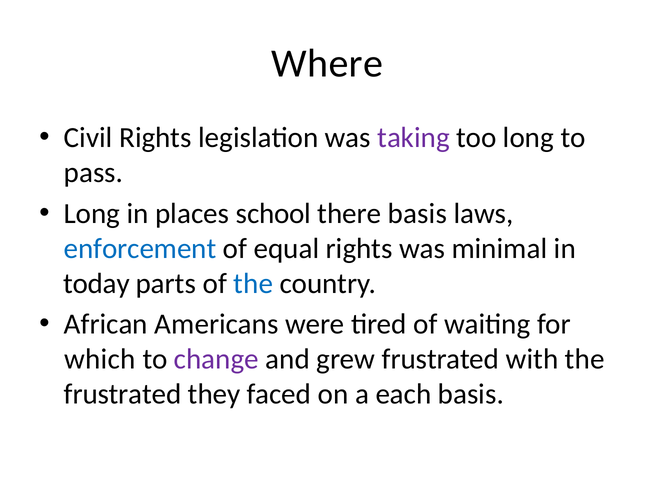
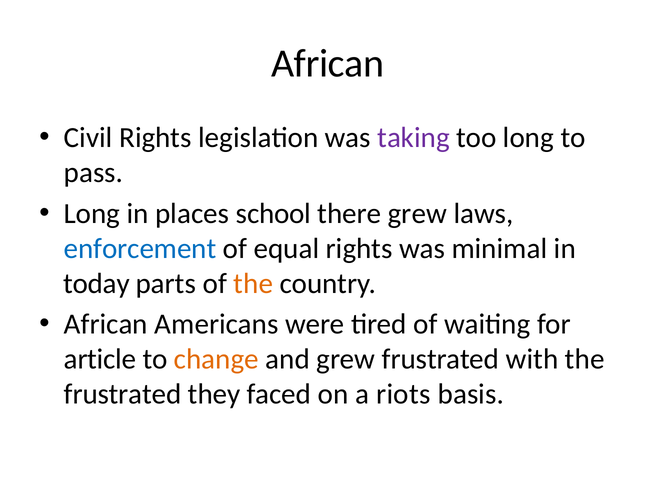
Where: Where -> African (328, 63)
there basis: basis -> grew (417, 213)
the colour: blue -> orange (253, 283)
which: which -> article (100, 359)
change colour: purple -> orange (216, 359)
each: each -> riots (403, 394)
